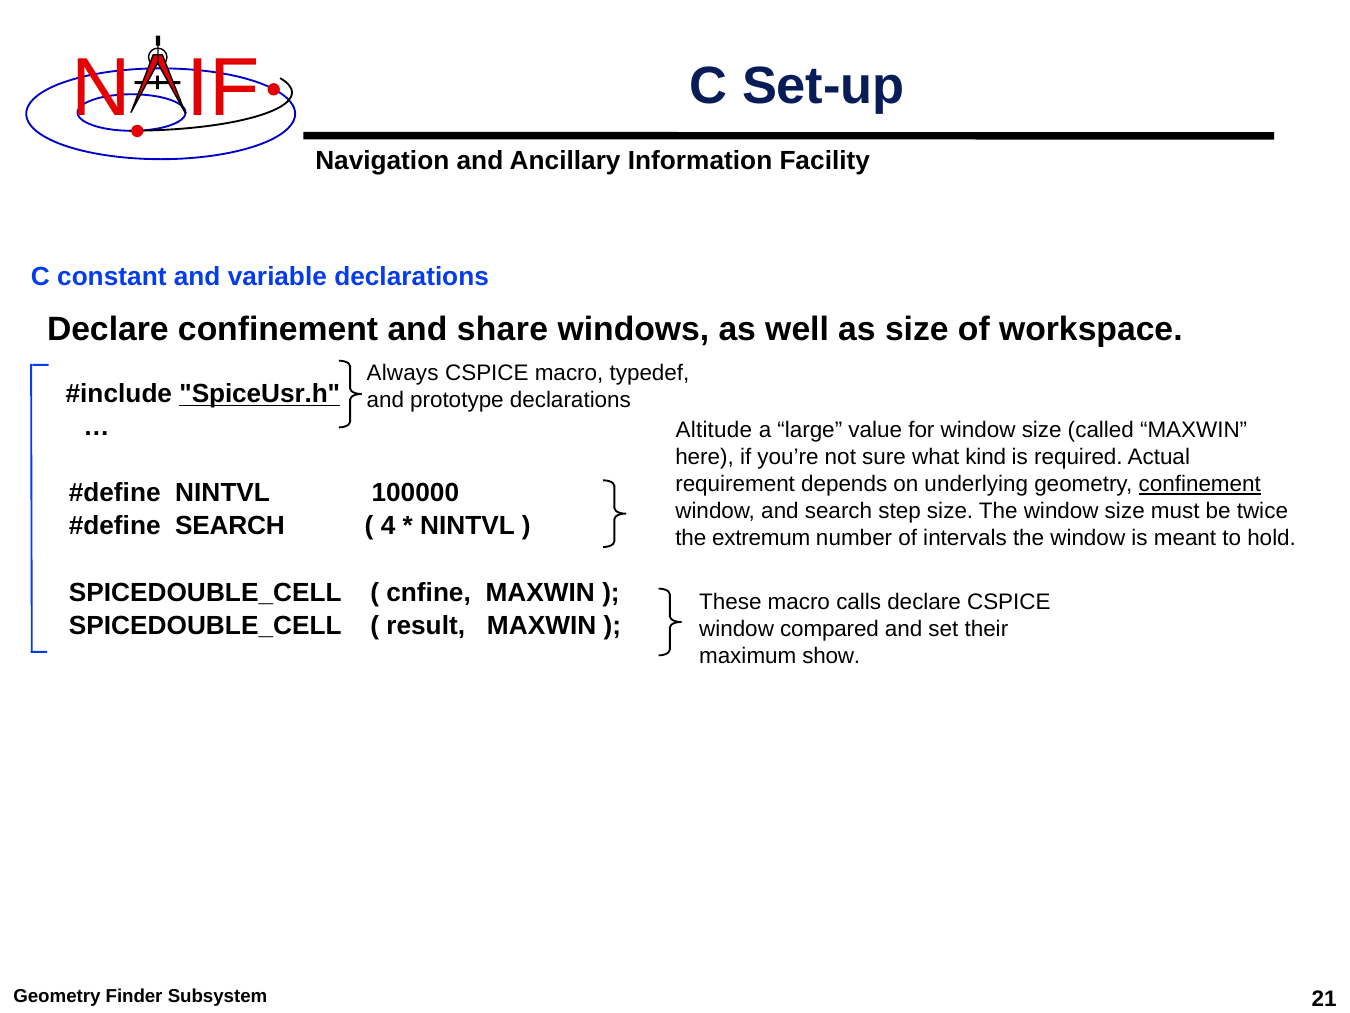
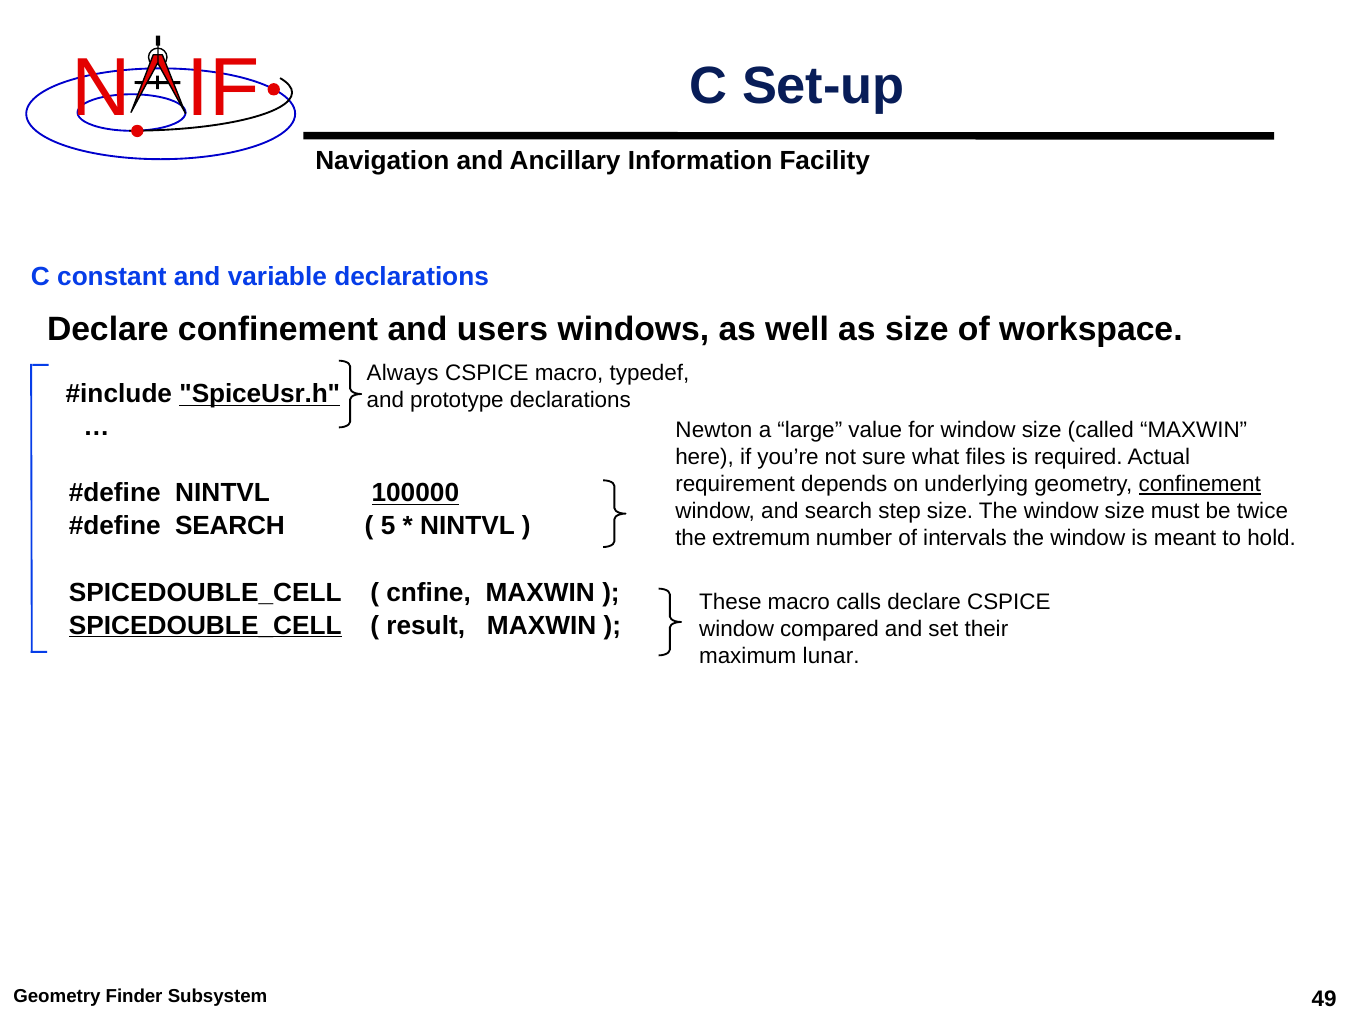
share: share -> users (502, 329)
Altitude: Altitude -> Newton (714, 431)
kind: kind -> files (986, 457)
100000 underline: none -> present (415, 493)
4: 4 -> 5 (388, 526)
SPICEDOUBLE_CELL underline: none -> present (205, 625)
show: show -> lunar (831, 656)
21: 21 -> 49 (1324, 999)
